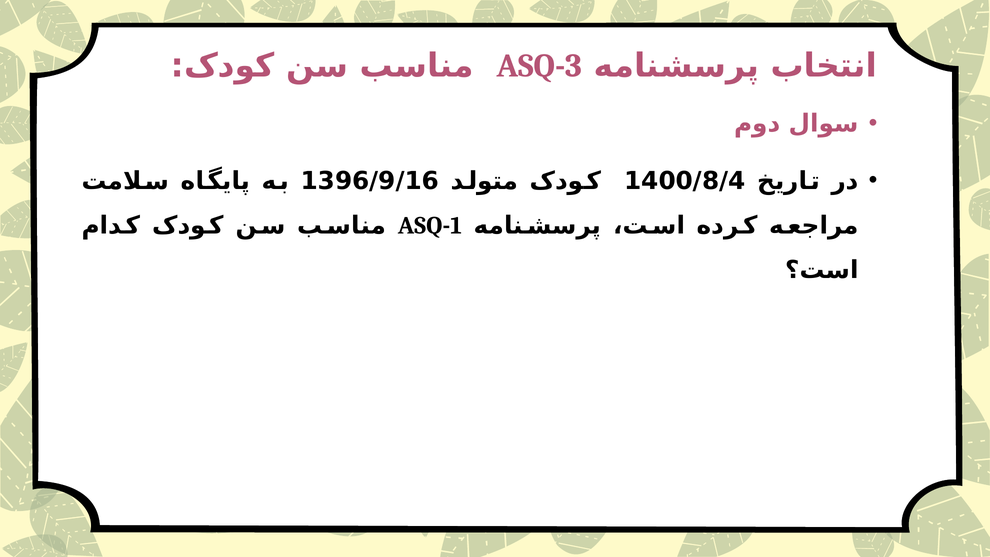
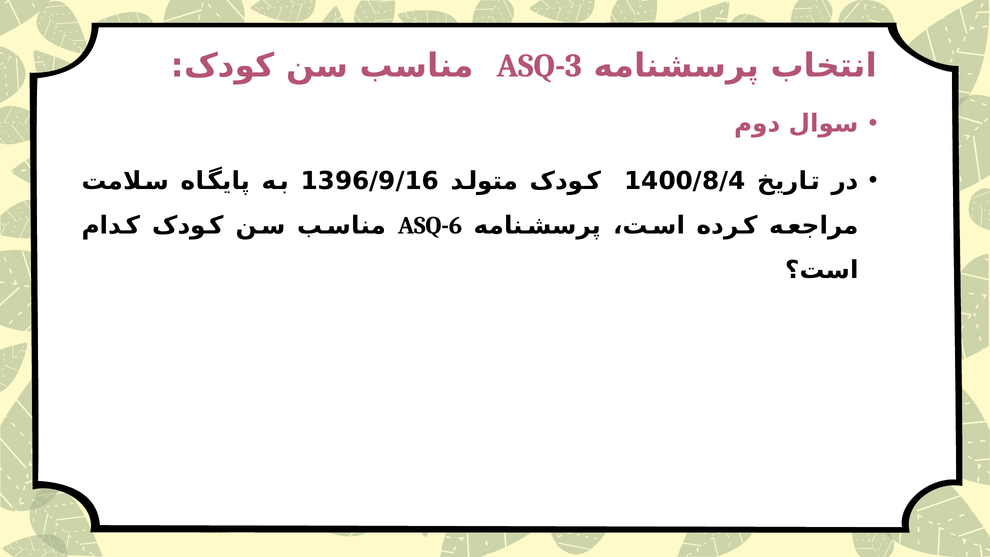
ASQ-1: ASQ-1 -> ASQ-6 (430, 225)
